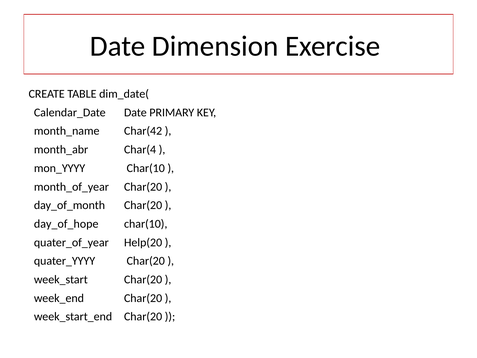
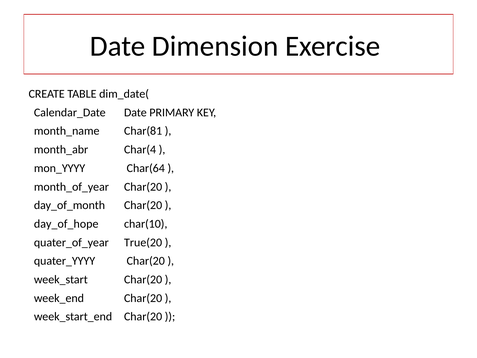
Char(42: Char(42 -> Char(81 (143, 131)
mon_YYYY Char(10: Char(10 -> Char(64 (146, 168)
Help(20: Help(20 -> True(20 (143, 242)
